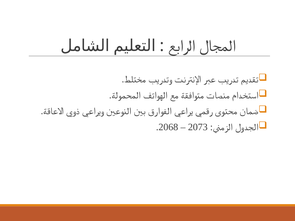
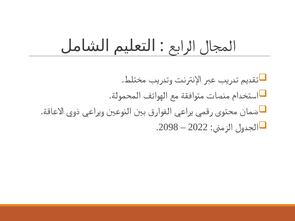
2068: 2068 -> 2098 (168, 127)
2073: 2073 -> 2022 (198, 127)
